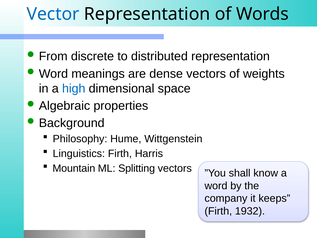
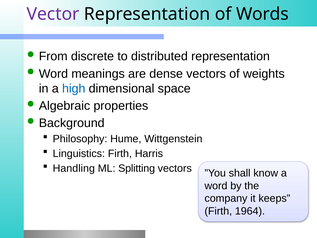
Vector colour: blue -> purple (53, 14)
Mountain: Mountain -> Handling (74, 168)
1932: 1932 -> 1964 (250, 211)
